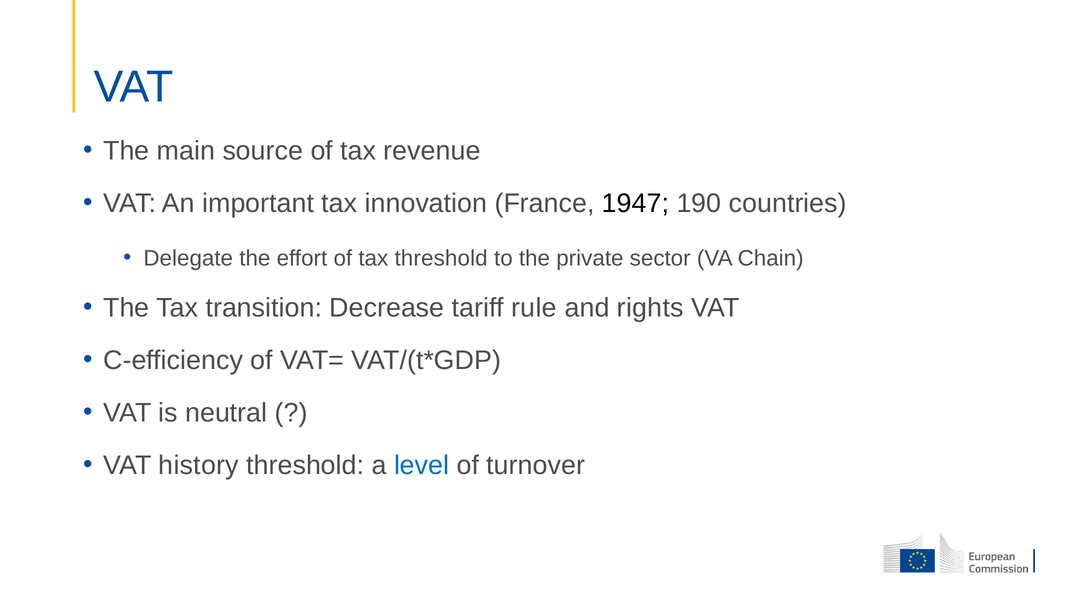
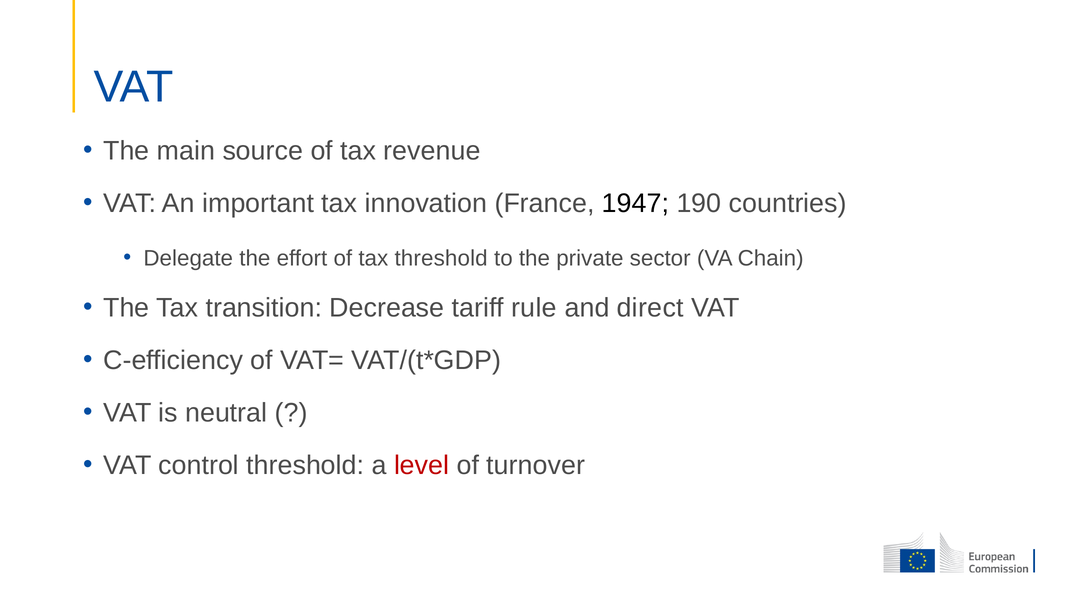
rights: rights -> direct (650, 308)
history: history -> control (199, 465)
level colour: blue -> red (422, 465)
